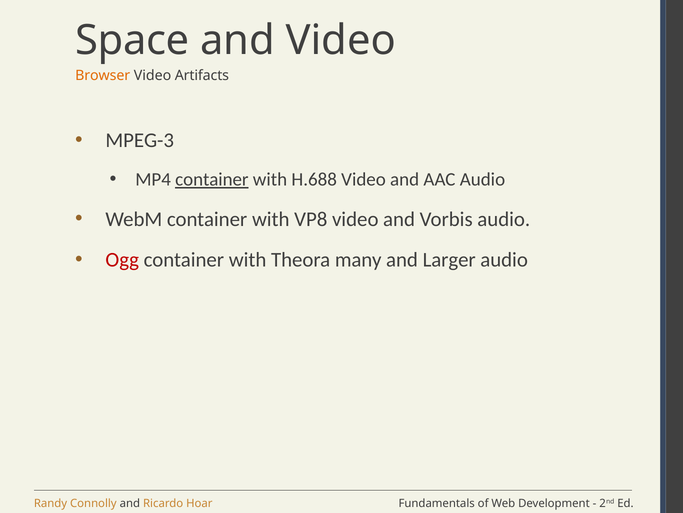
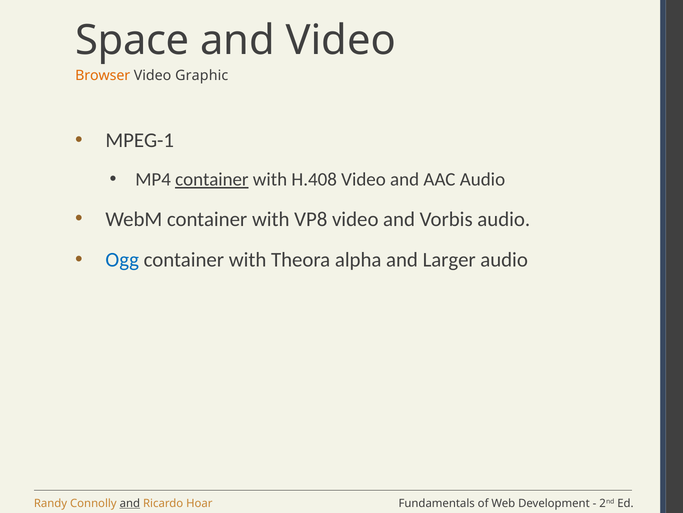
Artifacts: Artifacts -> Graphic (202, 76)
MPEG-3: MPEG-3 -> MPEG-1 (140, 140)
H.688: H.688 -> H.408 (314, 179)
Ogg colour: red -> blue (122, 259)
many: many -> alpha (358, 259)
and underline: none -> present (130, 503)
